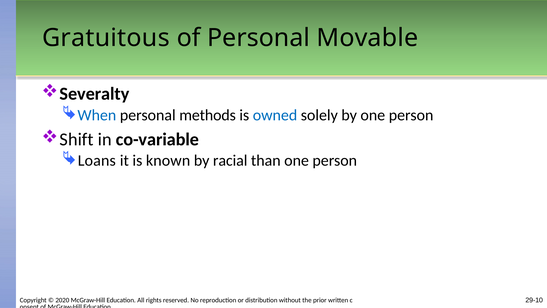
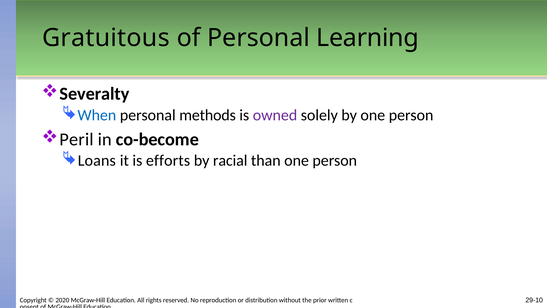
Movable: Movable -> Learning (368, 38)
owned colour: blue -> purple (275, 115)
Shift: Shift -> Peril (77, 139)
co-variable: co-variable -> co-become (157, 139)
known: known -> efforts (168, 161)
